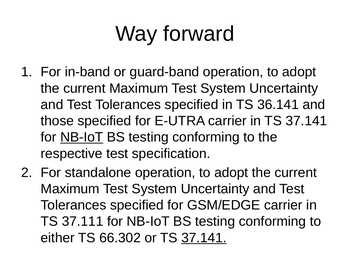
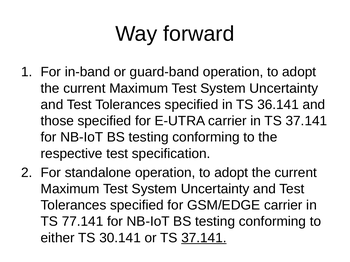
NB-IoT underline: present -> none (82, 137)
37.111: 37.111 -> 77.141 (83, 222)
66.302: 66.302 -> 30.141 (120, 238)
